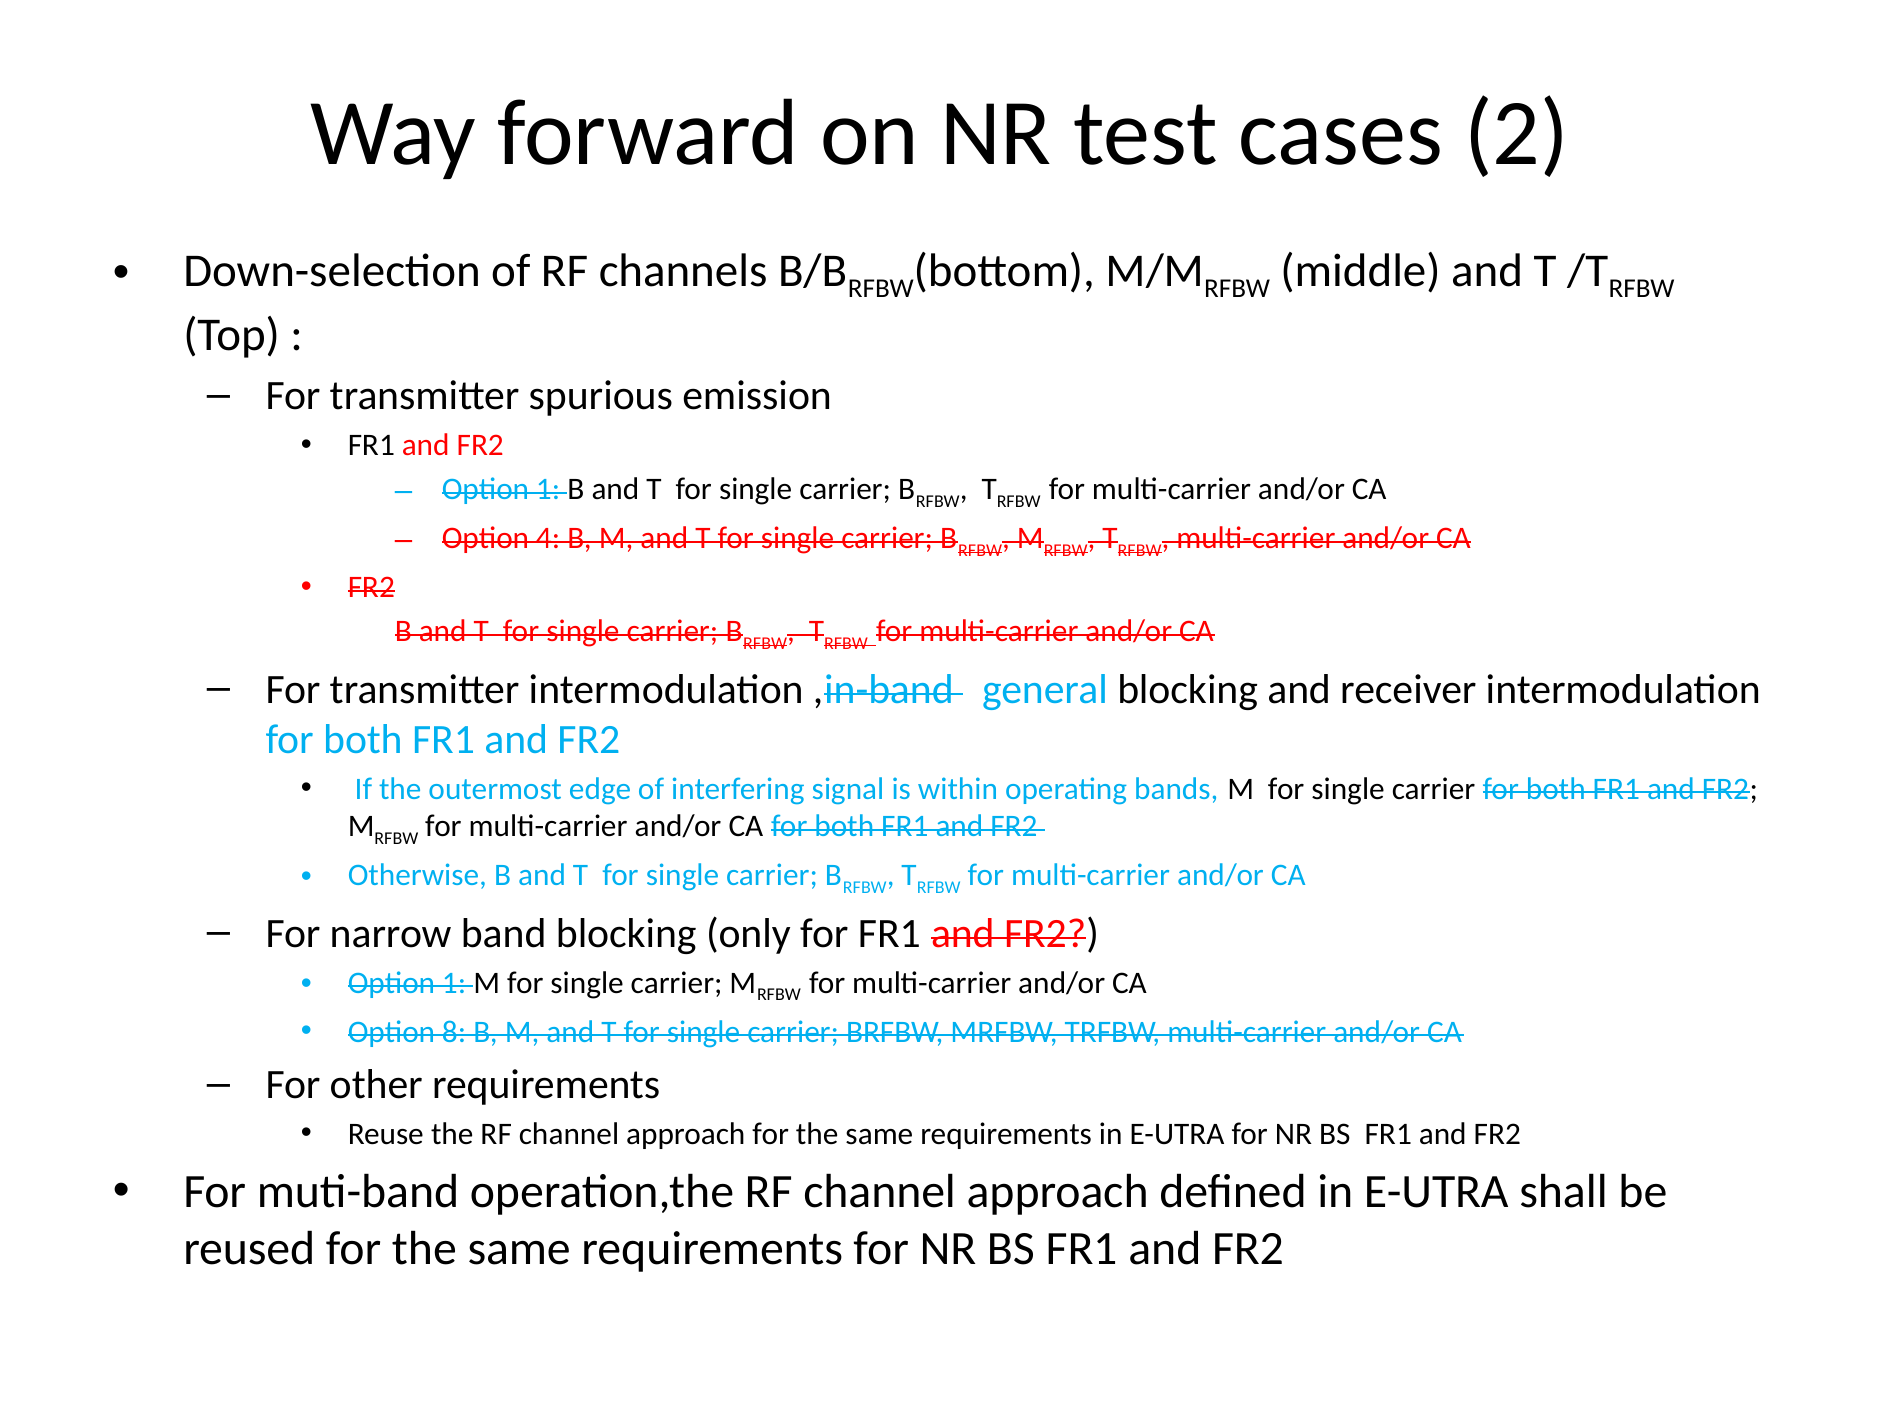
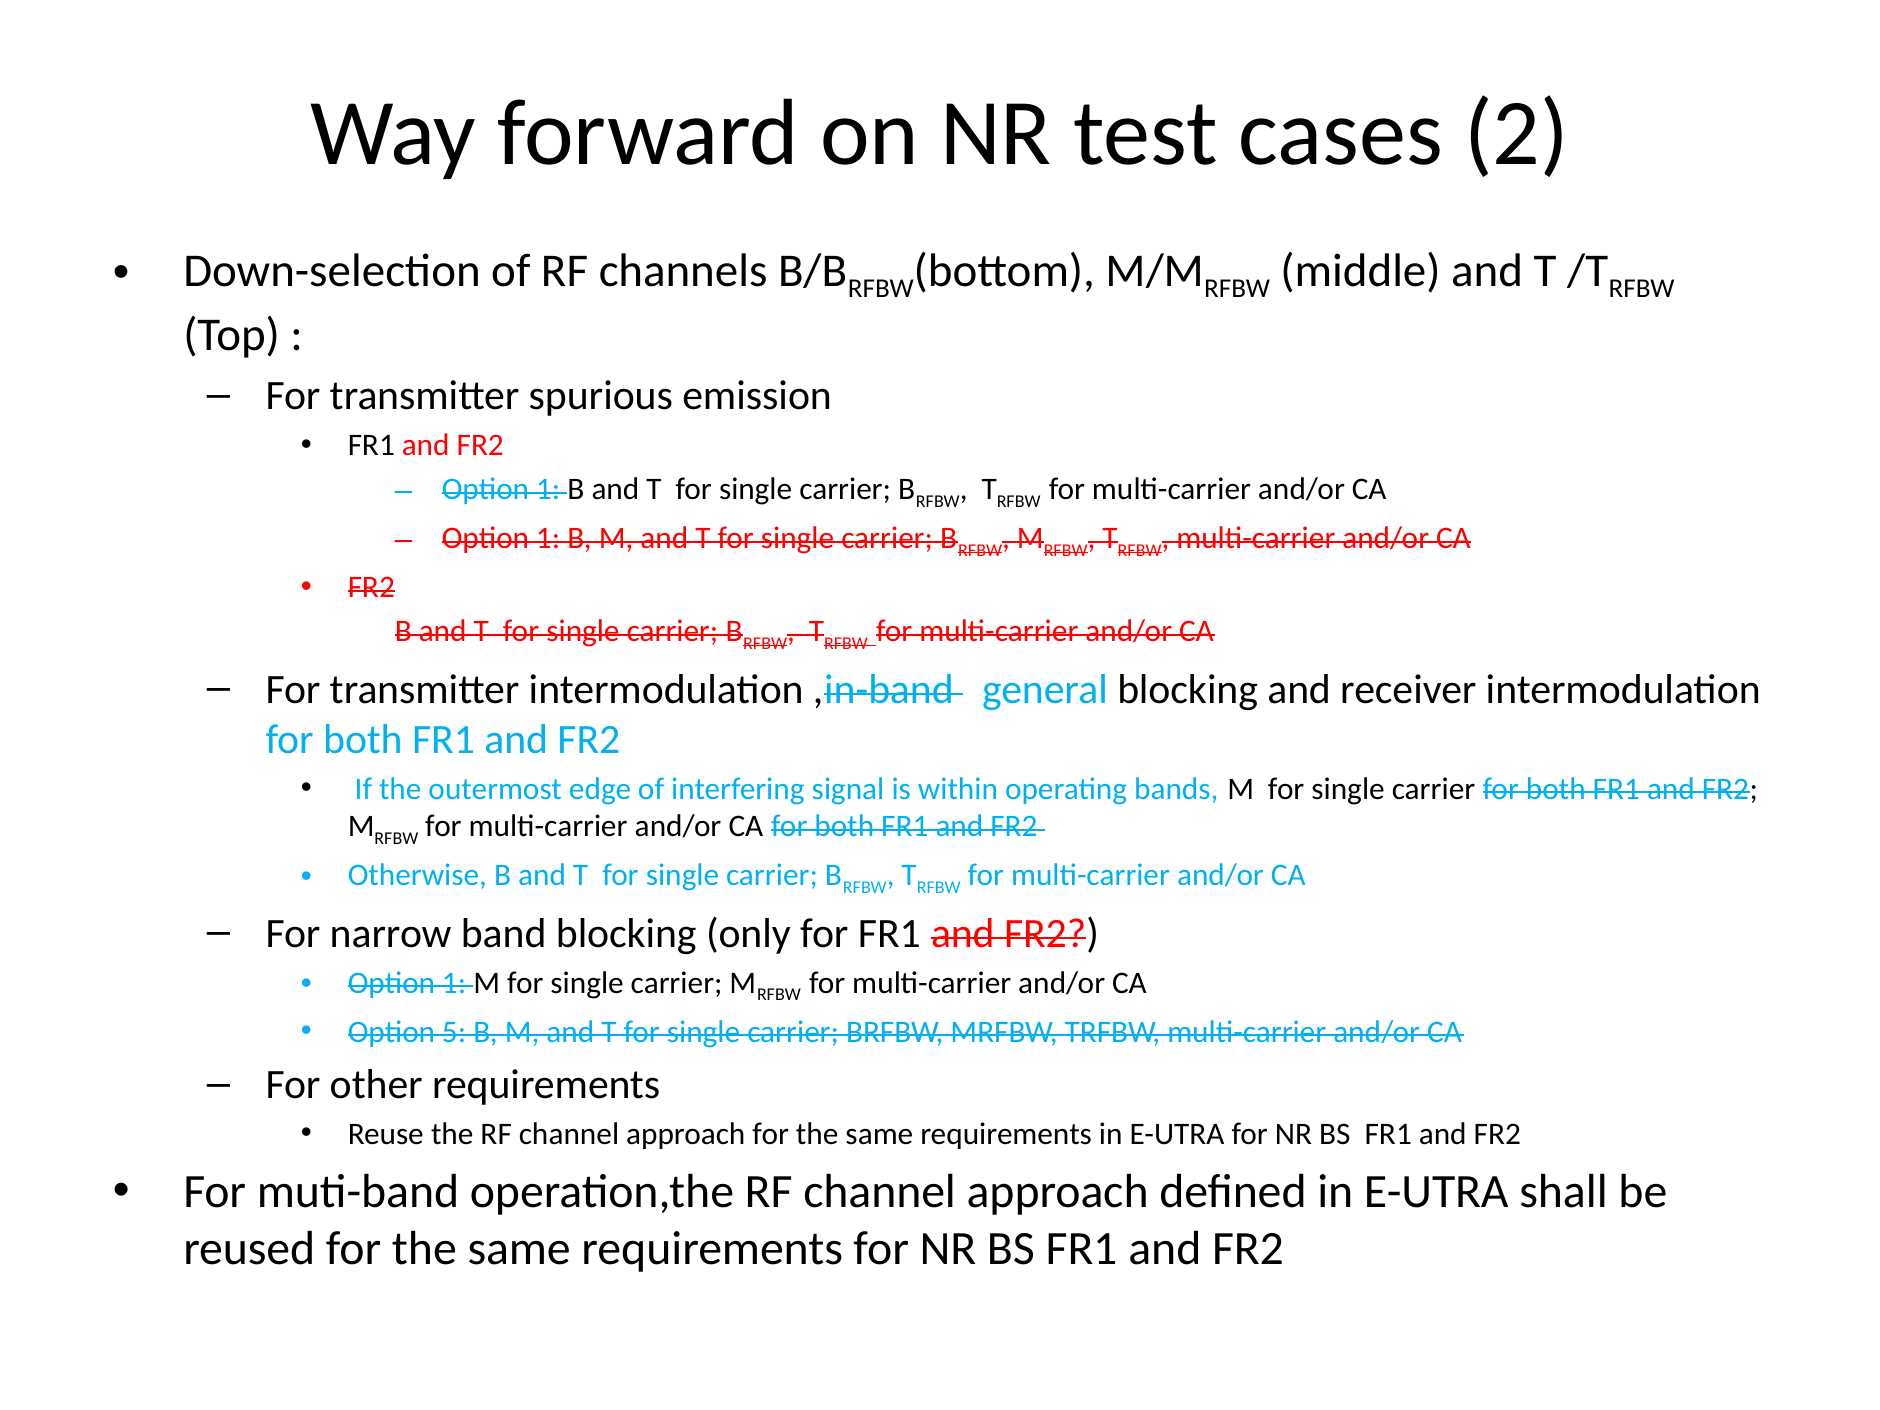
4: 4 -> 1 (548, 538)
8: 8 -> 5 (454, 1032)
